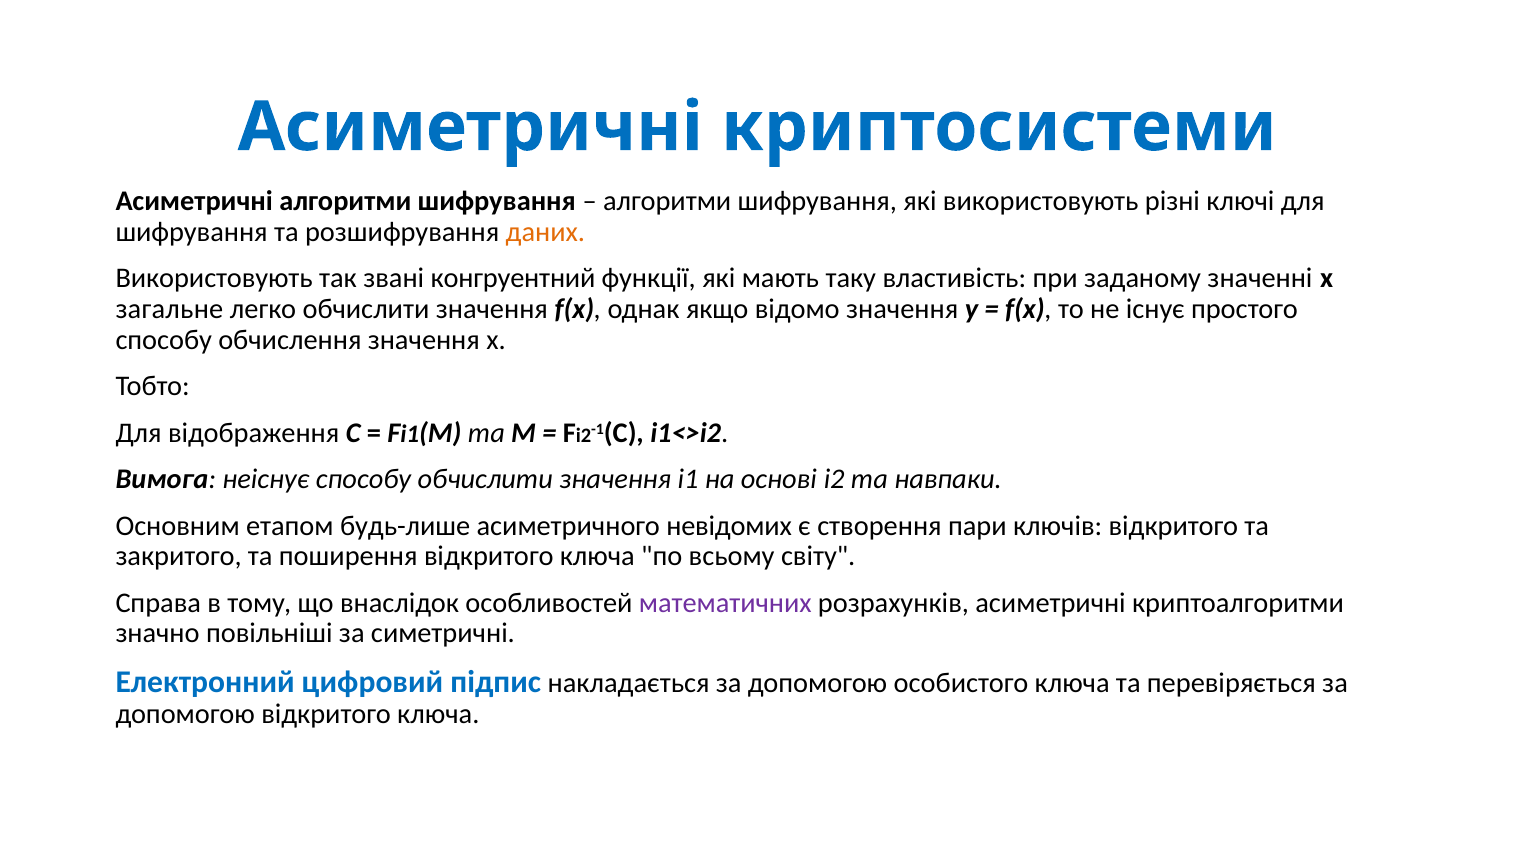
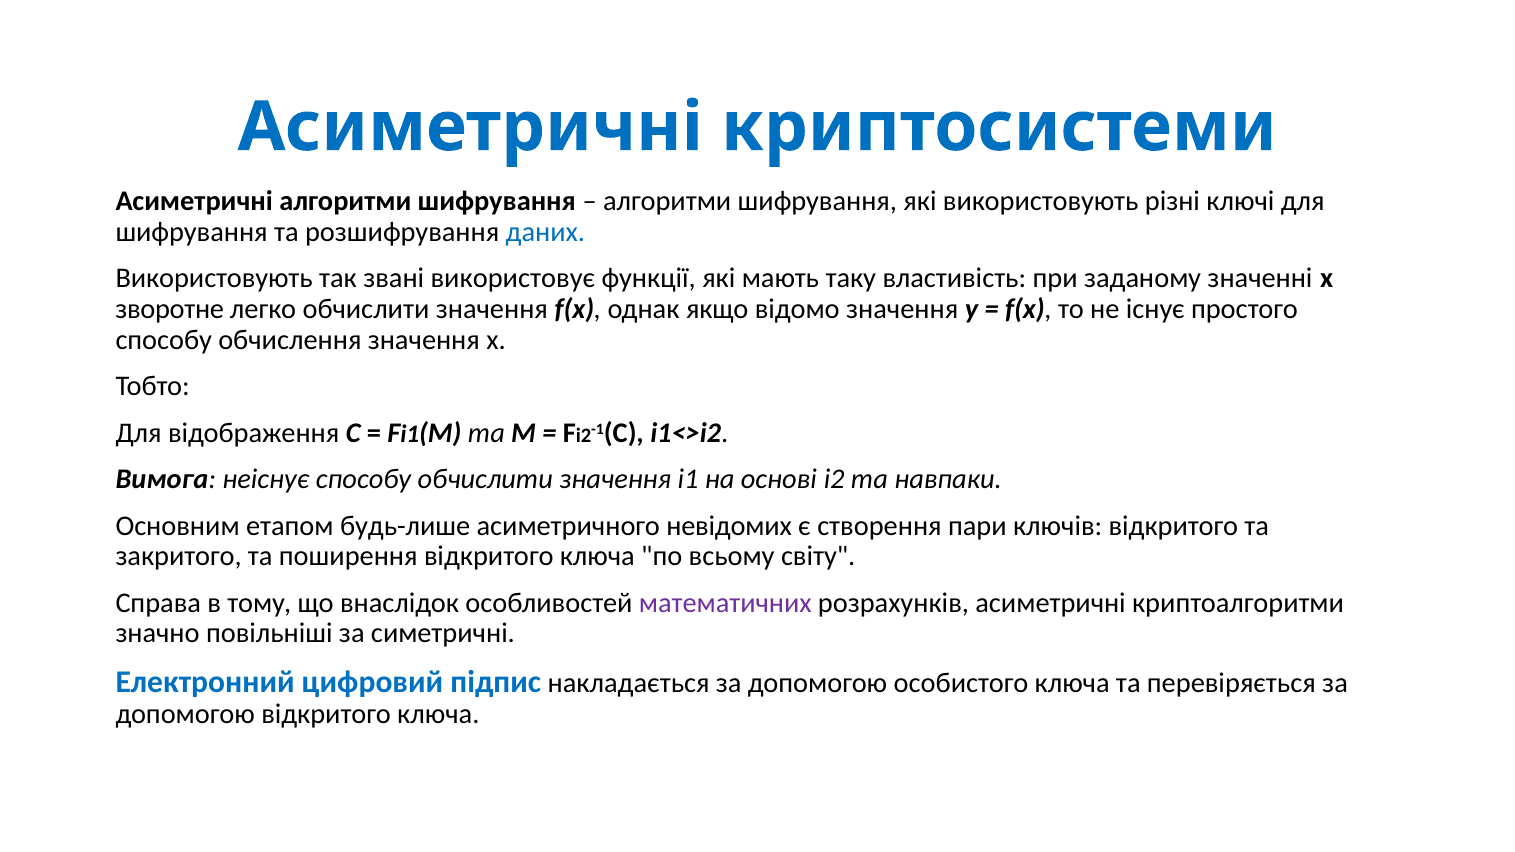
даних colour: orange -> blue (545, 232)
конгруентний: конгруентний -> використовує (513, 278)
загальне: загальне -> зворотне (170, 309)
